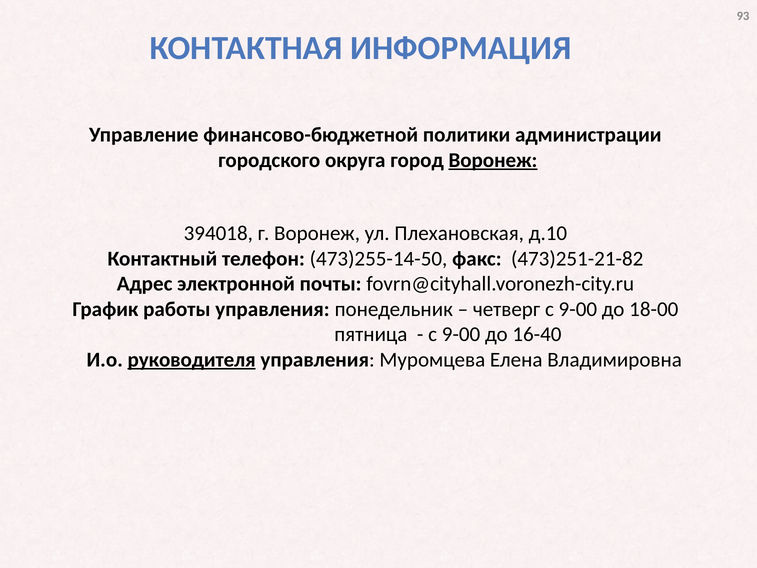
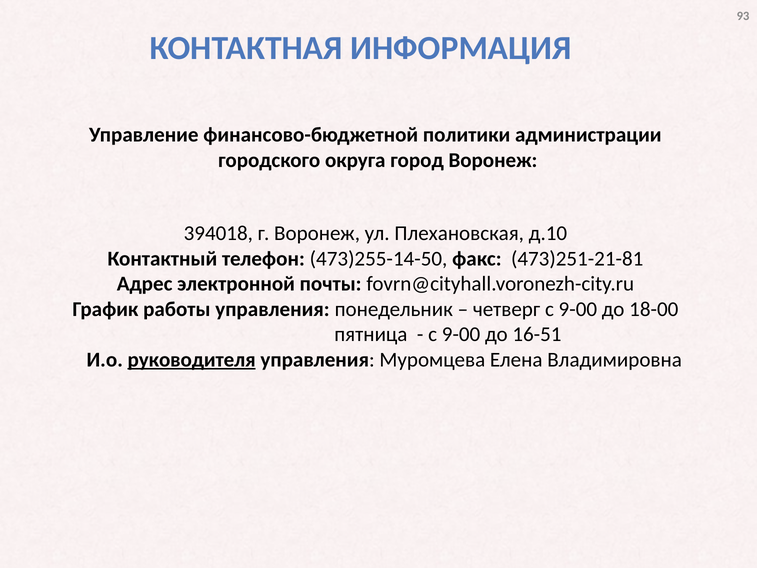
Воронеж underline: present -> none (493, 160)
473)251-21-82: 473)251-21-82 -> 473)251-21-81 (577, 258)
16-40: 16-40 -> 16-51 (537, 334)
